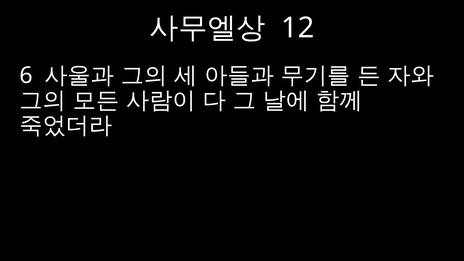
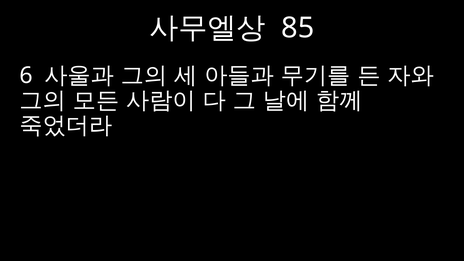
12: 12 -> 85 (298, 28)
